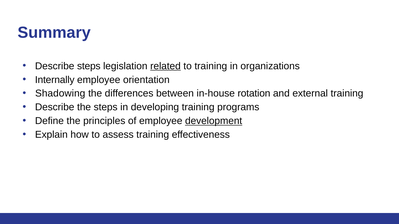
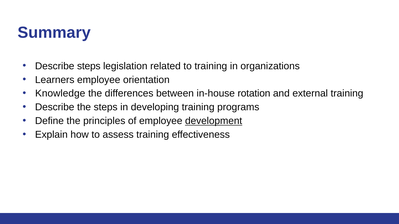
related underline: present -> none (165, 66)
Internally: Internally -> Learners (55, 80)
Shadowing: Shadowing -> Knowledge (60, 94)
